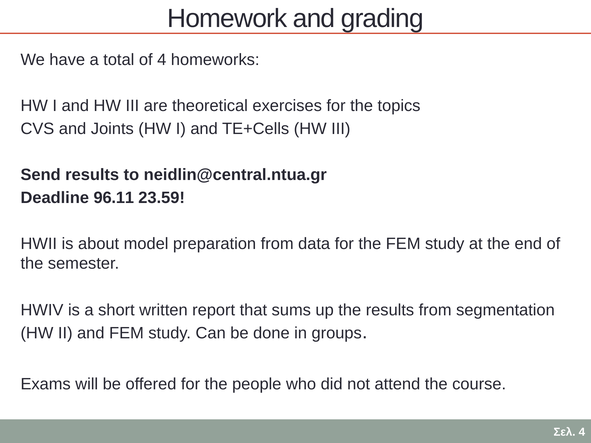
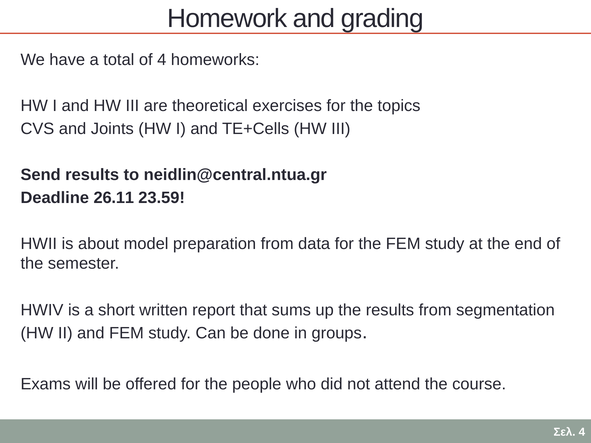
96.11: 96.11 -> 26.11 (114, 198)
